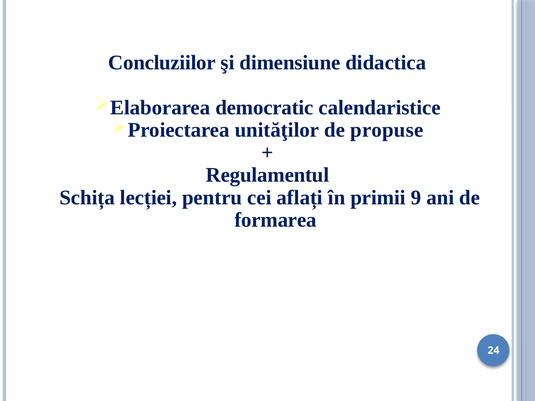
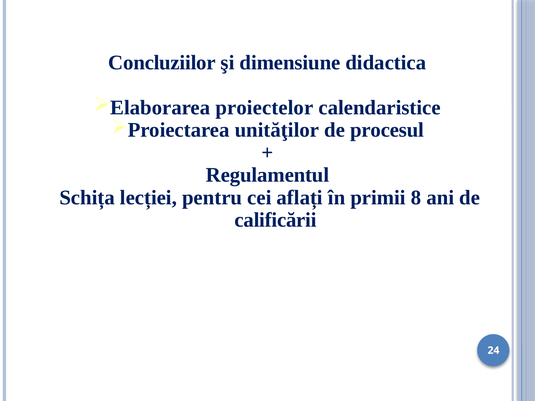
democratic: democratic -> proiectelor (264, 108)
propuse: propuse -> procesul (387, 130)
9: 9 -> 8 (416, 198)
formarea: formarea -> calificării (276, 220)
